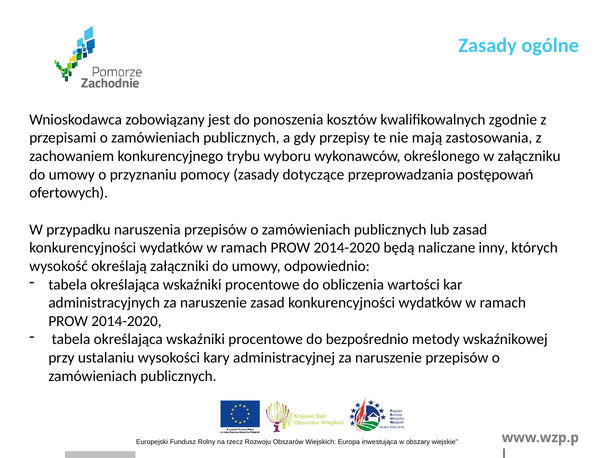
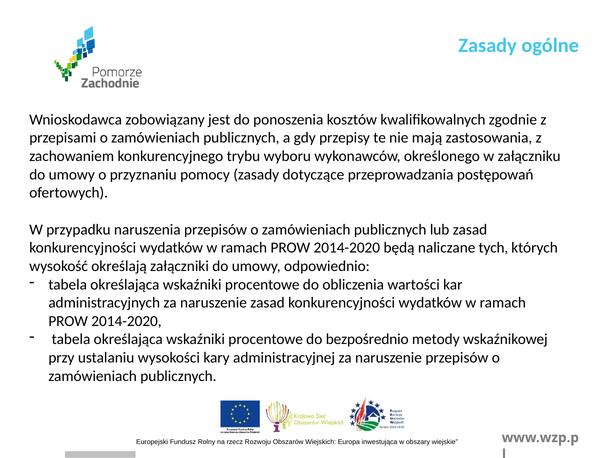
inny: inny -> tych (493, 248)
